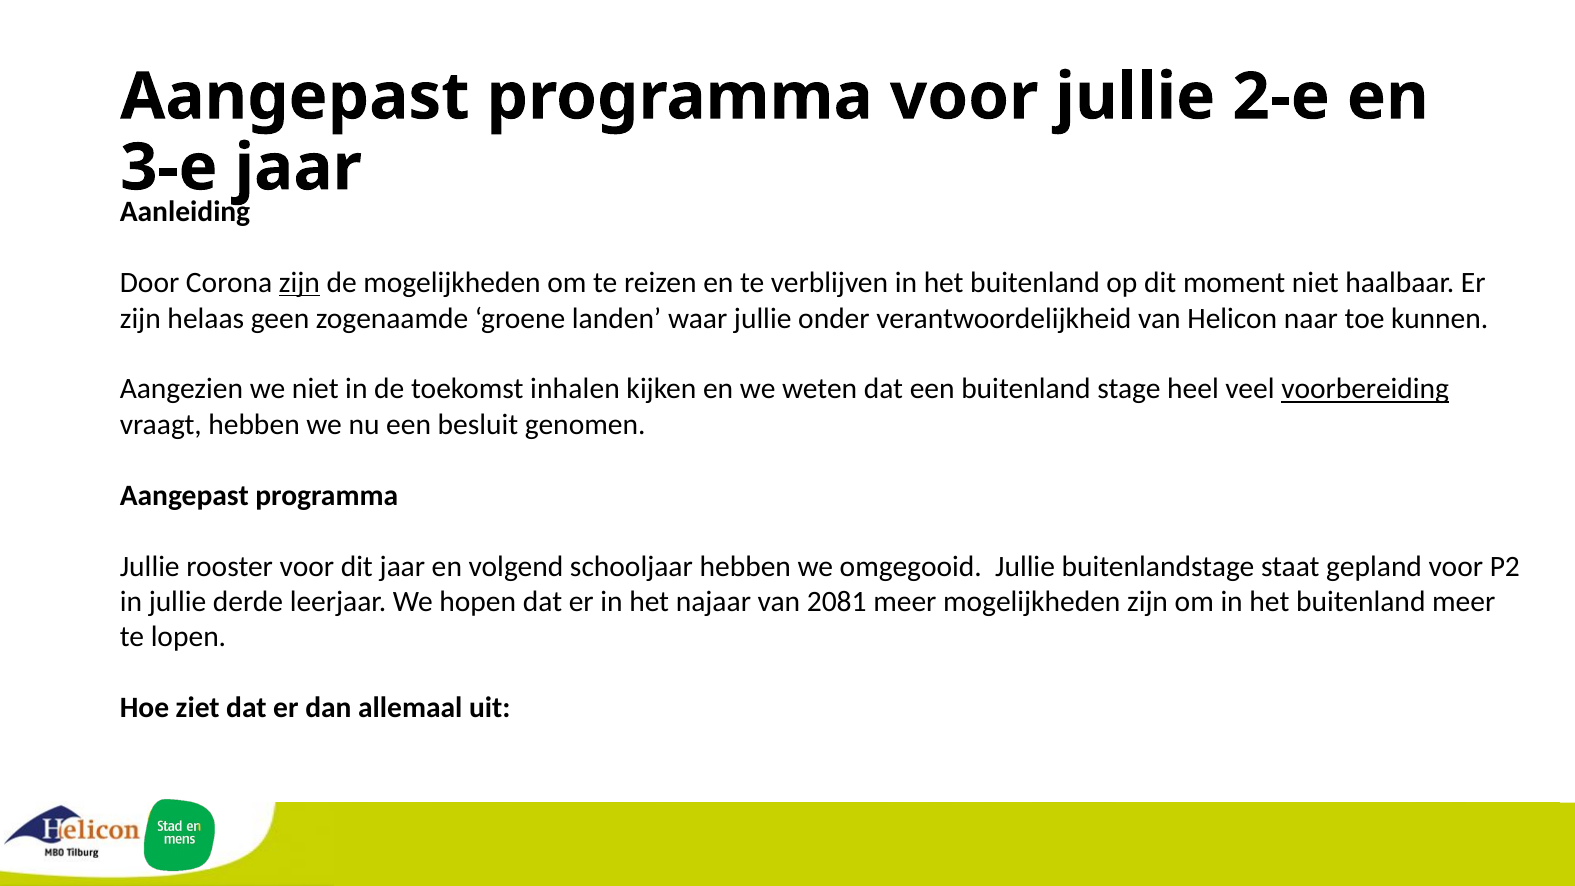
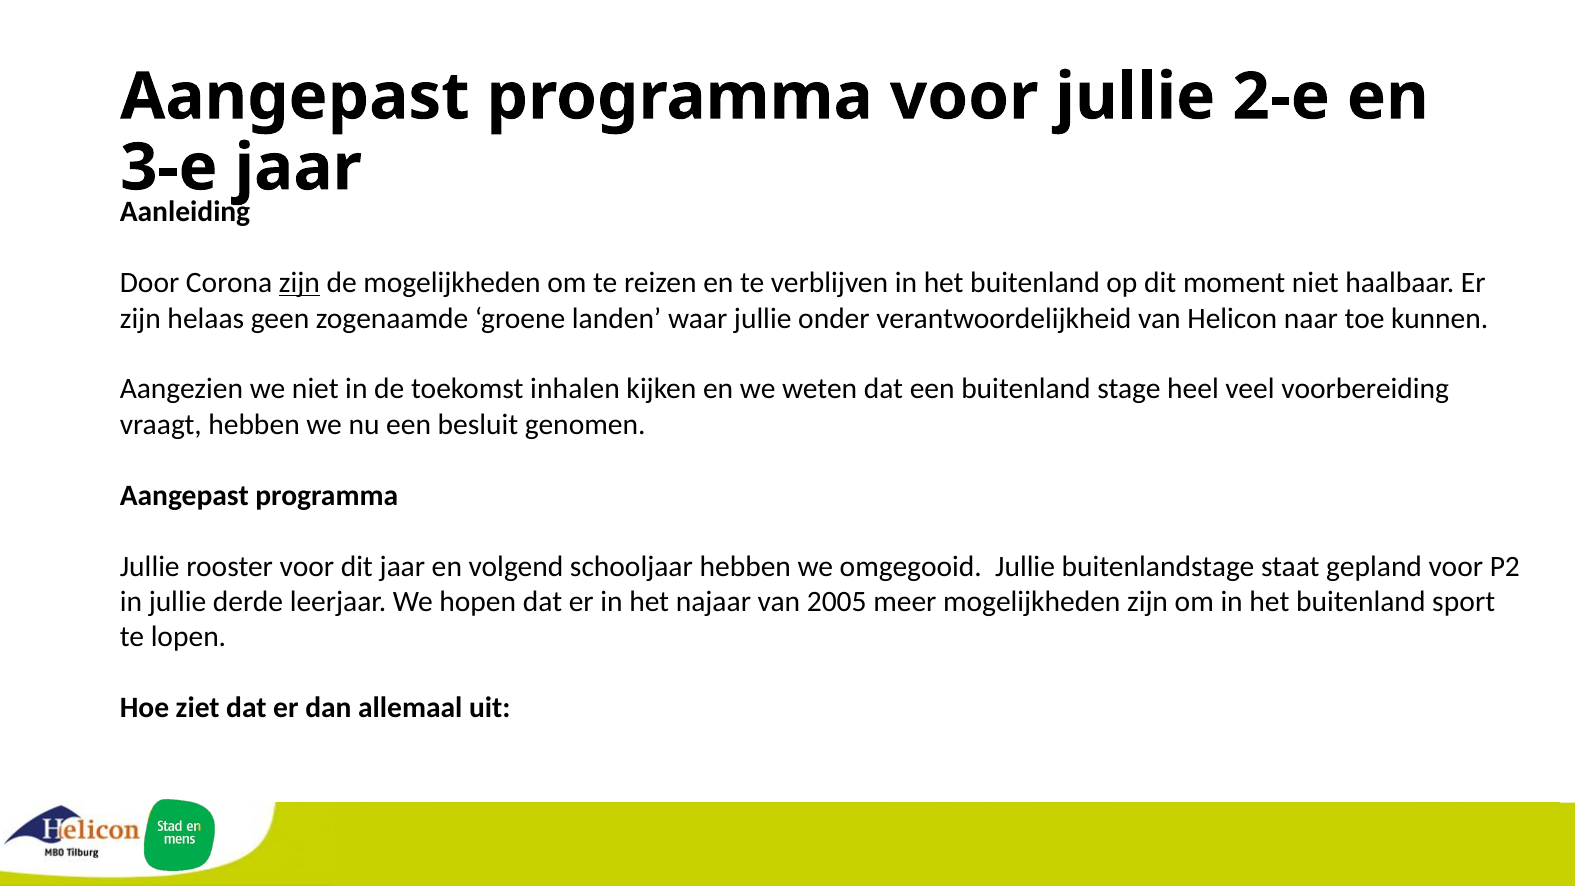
voorbereiding underline: present -> none (1365, 389)
2081: 2081 -> 2005 (837, 602)
buitenland meer: meer -> sport (1464, 602)
